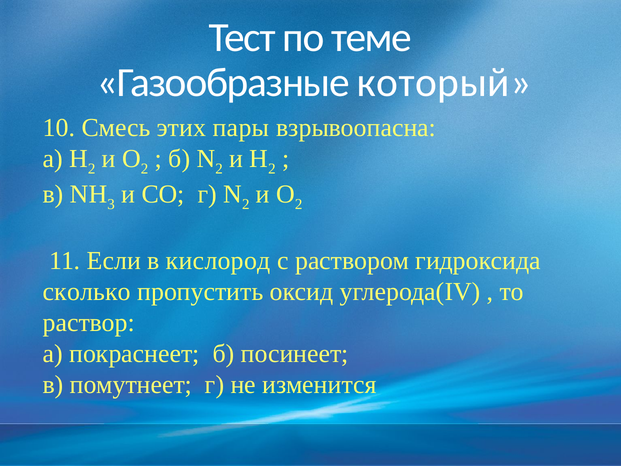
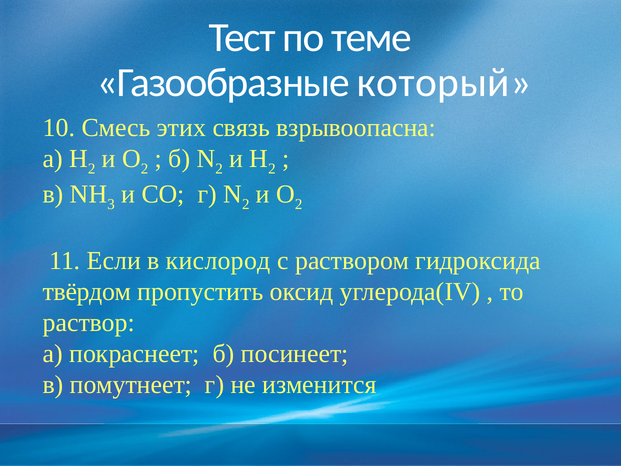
пары: пары -> связь (241, 128)
сколько: сколько -> твёрдом (87, 291)
